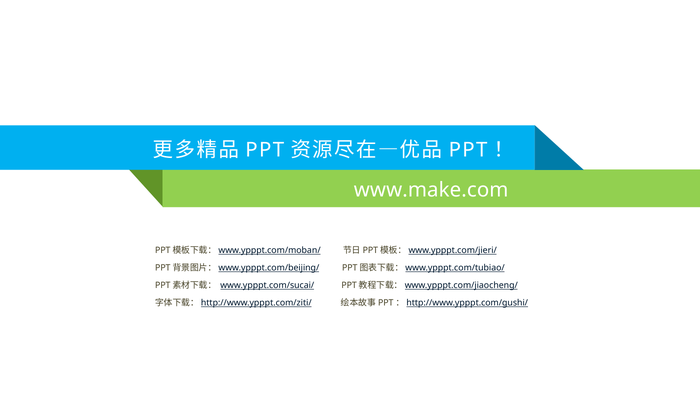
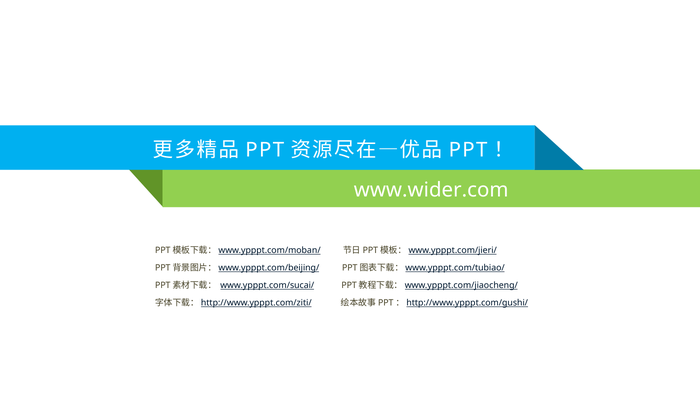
www.make.com: www.make.com -> www.wider.com (431, 190)
